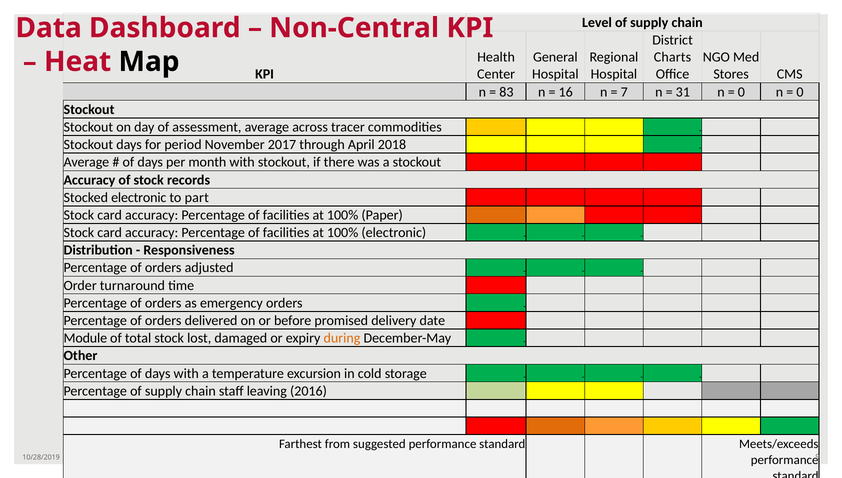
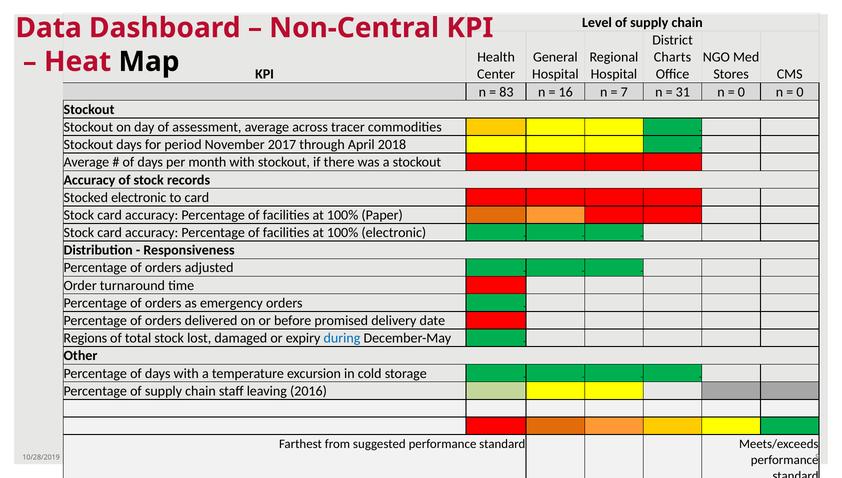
to part: part -> card (197, 197)
Module: Module -> Regions (85, 338)
during colour: orange -> blue (342, 338)
